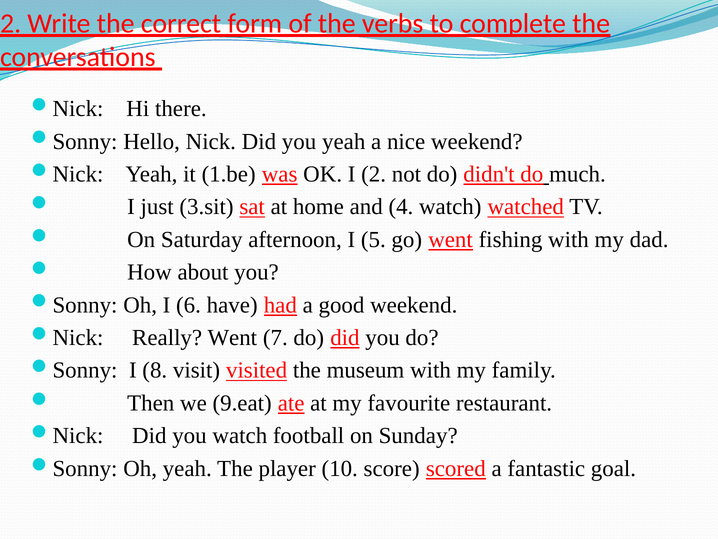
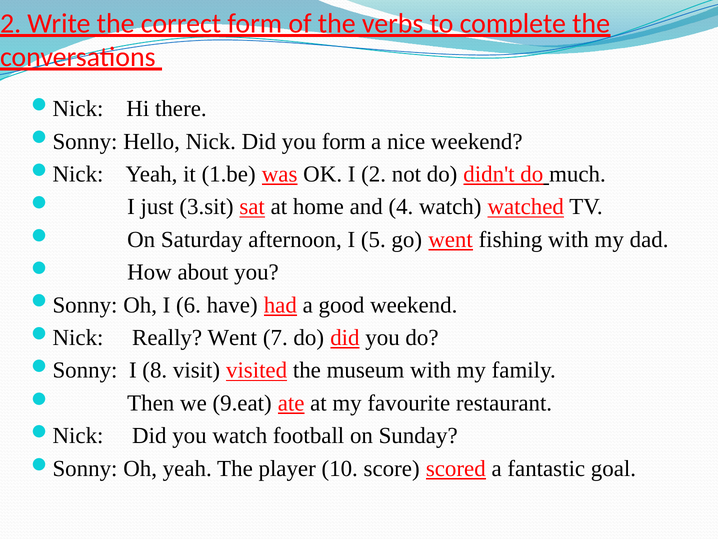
you yeah: yeah -> form (344, 141)
